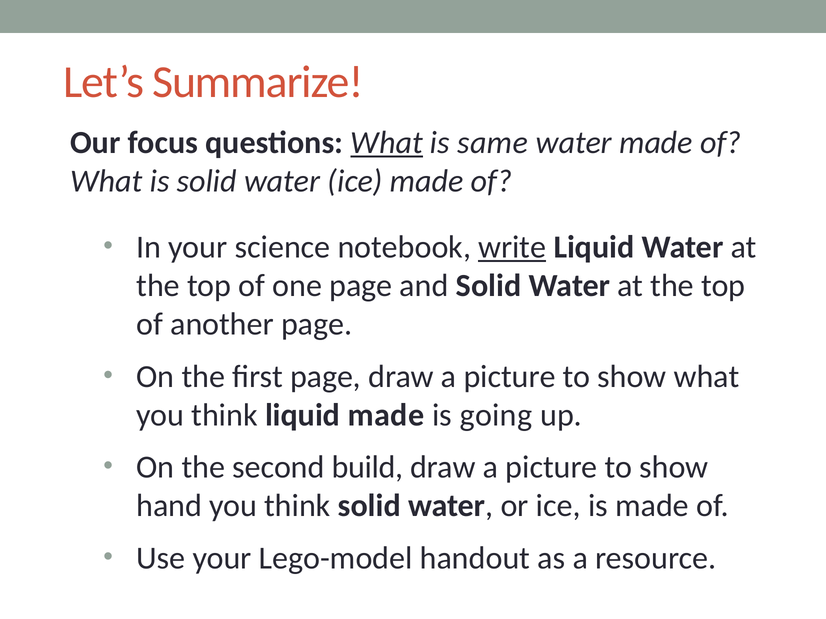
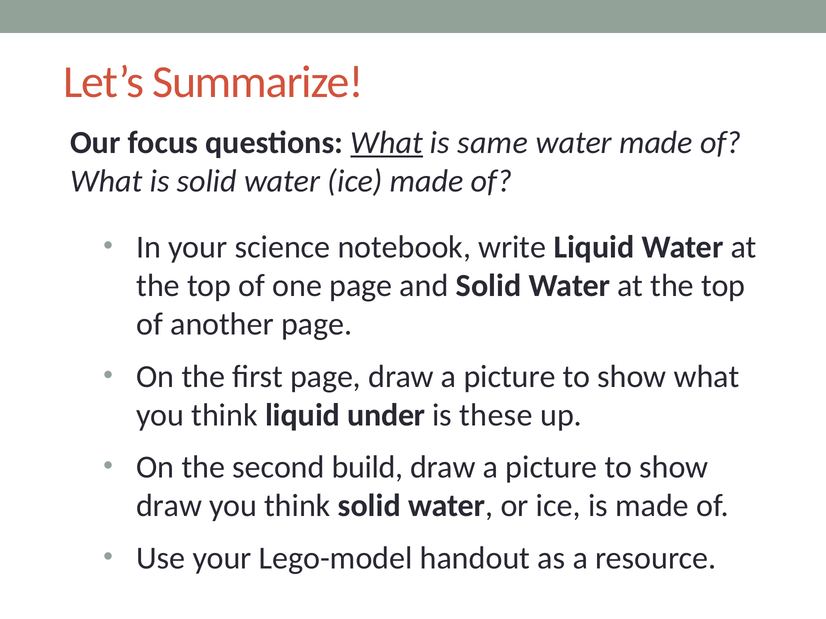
write underline: present -> none (512, 247)
liquid made: made -> under (386, 415)
going: going -> these (496, 415)
hand: hand -> draw (169, 506)
